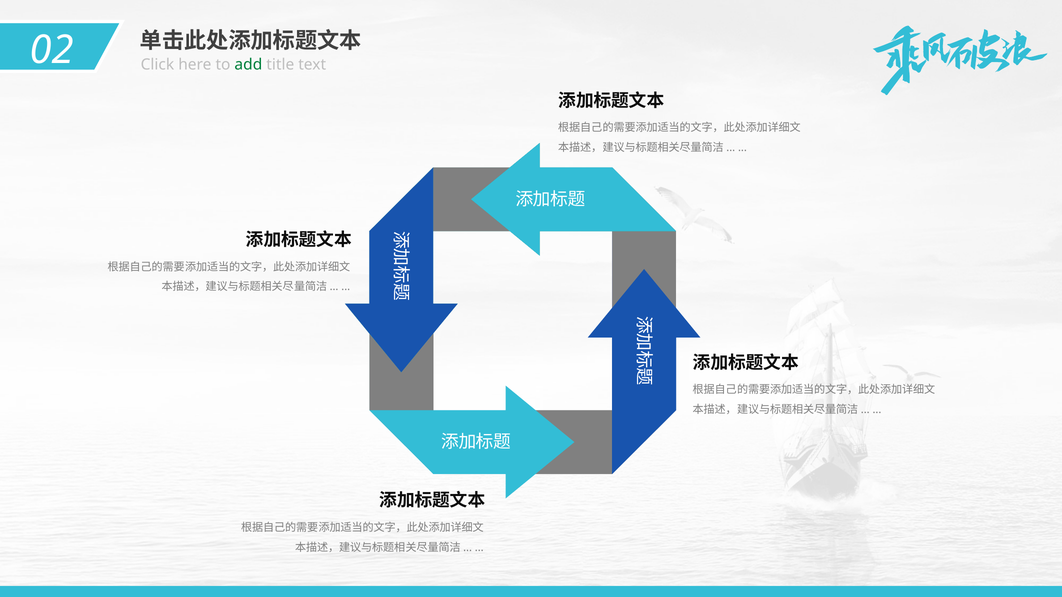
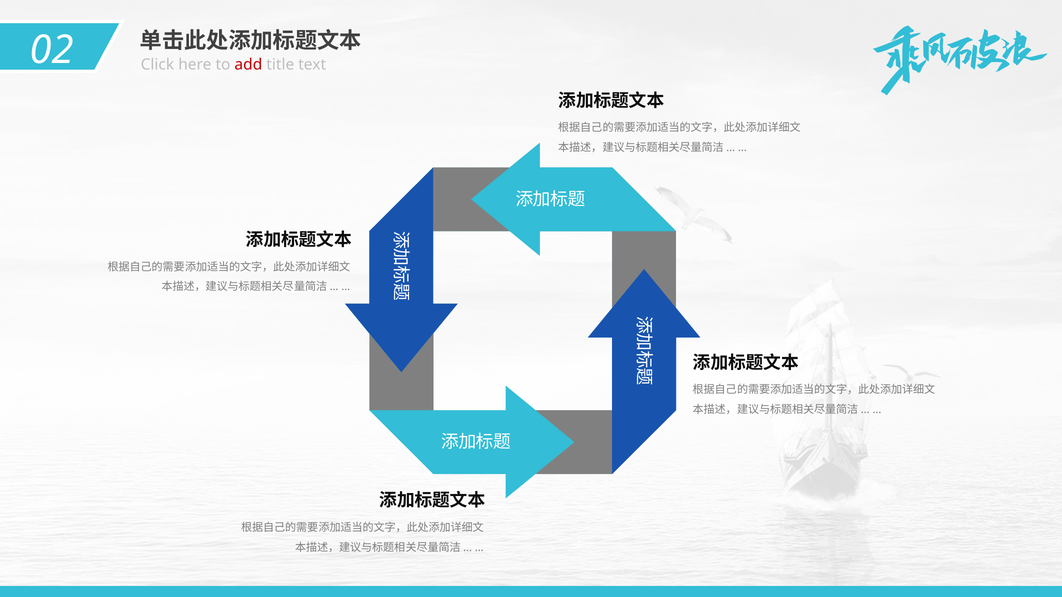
add colour: green -> red (248, 65)
